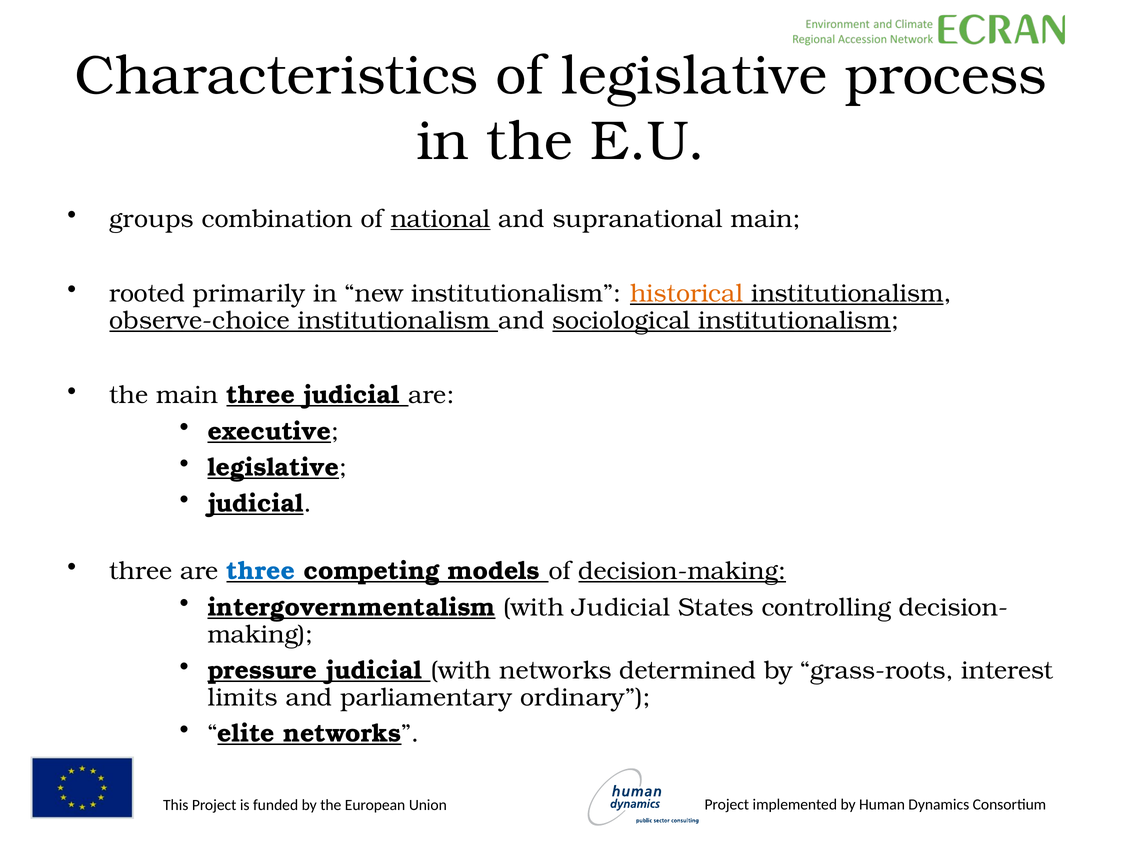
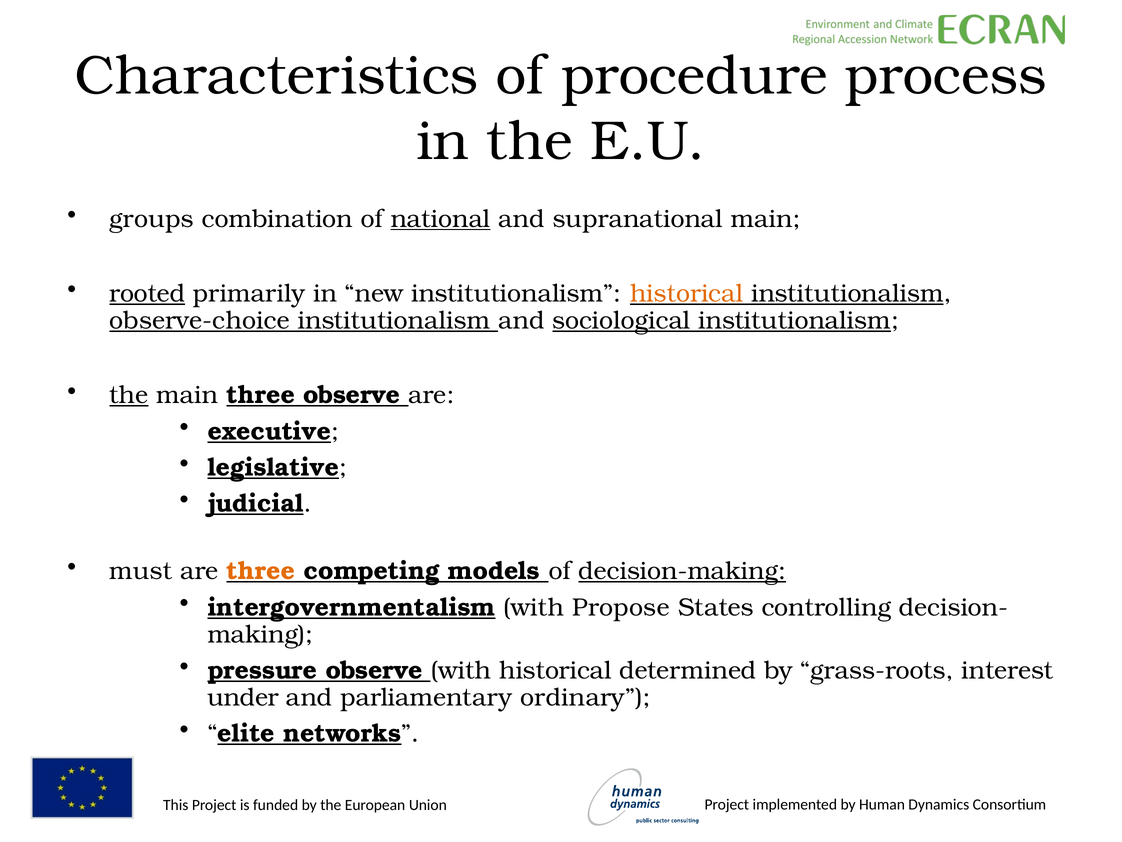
of legislative: legislative -> procedure (694, 76)
rooted underline: none -> present (147, 293)
the underline: none -> present (129, 395)
three judicial: judicial -> observe (352, 395)
three: three -> must (141, 571)
three colour: blue -> orange (261, 571)
with Judicial: Judicial -> Propose (621, 607)
pressure judicial: judicial -> observe (374, 670)
with networks: networks -> historical (556, 670)
limits: limits -> under (243, 697)
